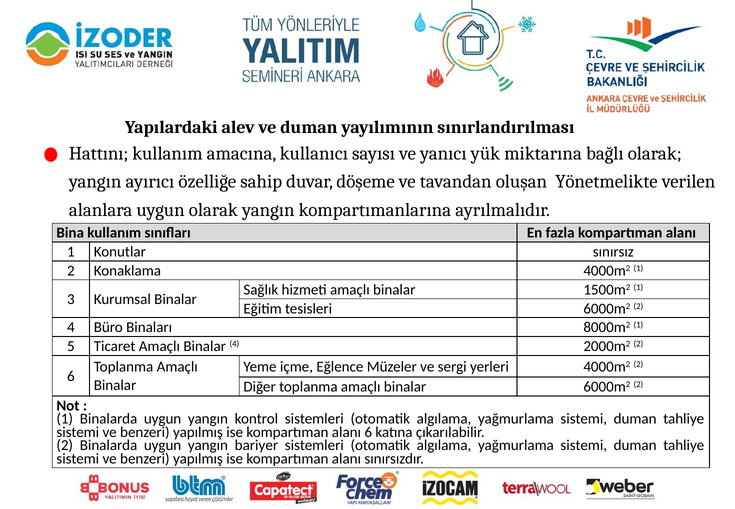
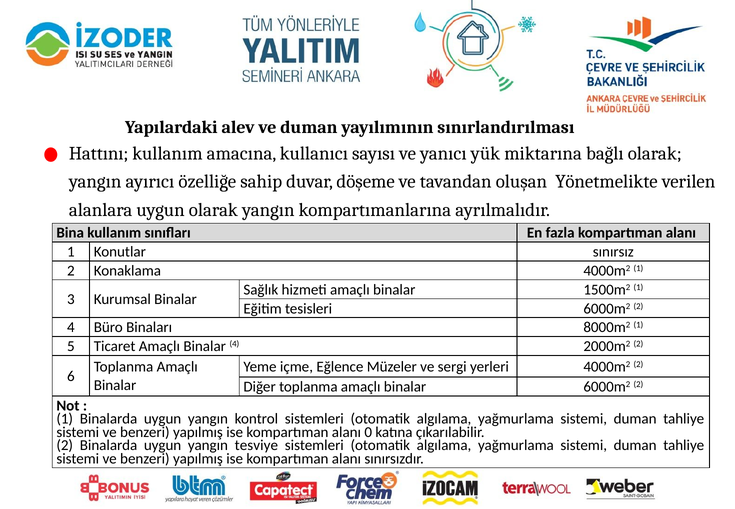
alanı 6: 6 -> 0 (368, 432)
bariyer: bariyer -> tesviye (256, 445)
